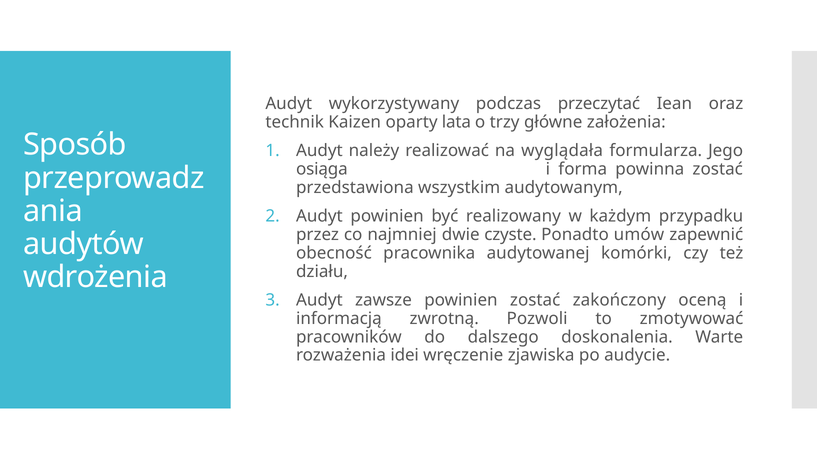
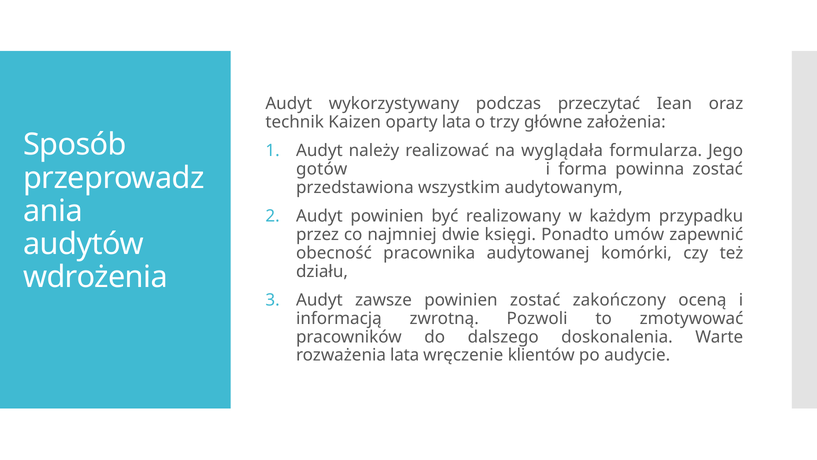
osiąga: osiąga -> gotów (322, 169)
czyste: czyste -> księgi (510, 234)
rozważenia idei: idei -> lata (405, 355)
zjawiska: zjawiska -> klientów (541, 355)
